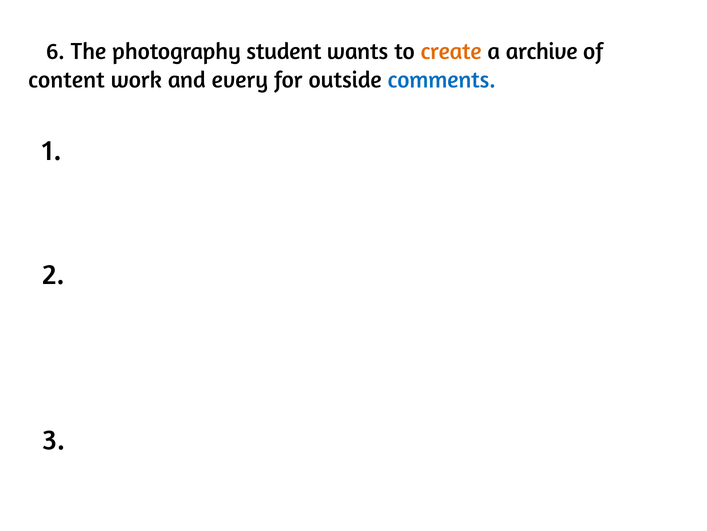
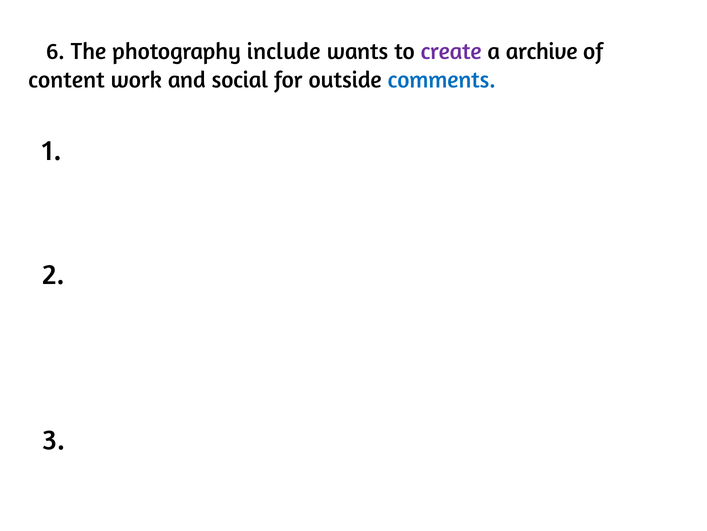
student: student -> include (284, 51)
create colour: orange -> purple (451, 51)
every: every -> social (240, 80)
